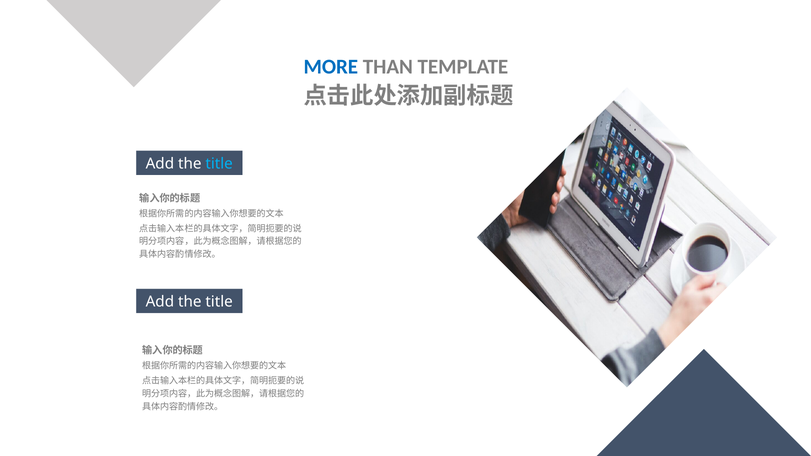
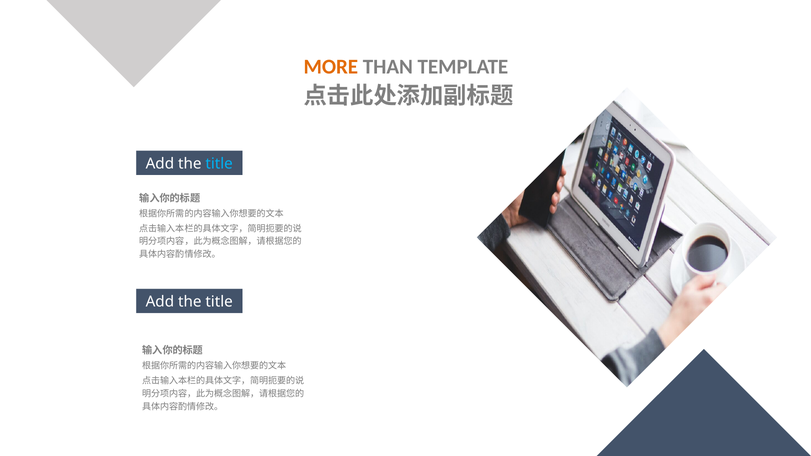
MORE colour: blue -> orange (331, 67)
